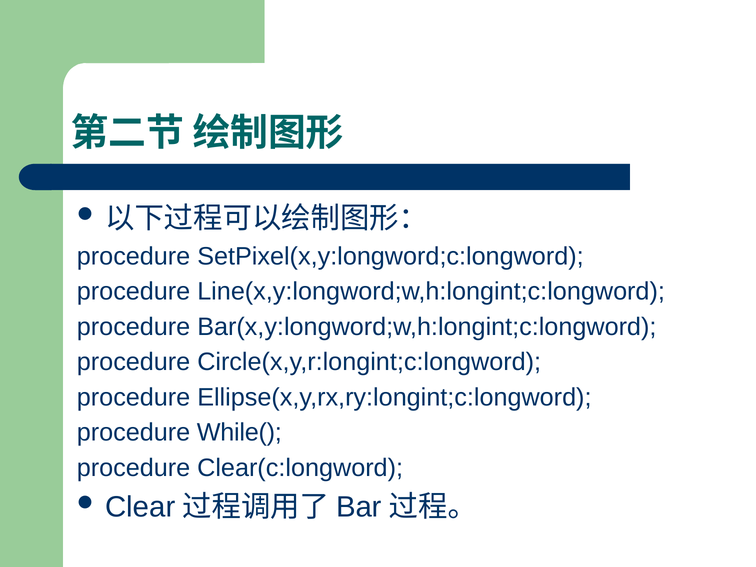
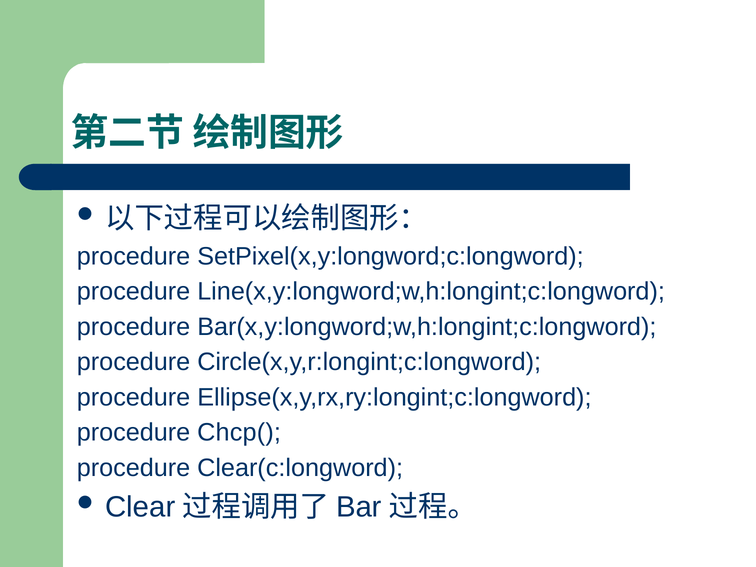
While(: While( -> Chcp( (239, 433)
